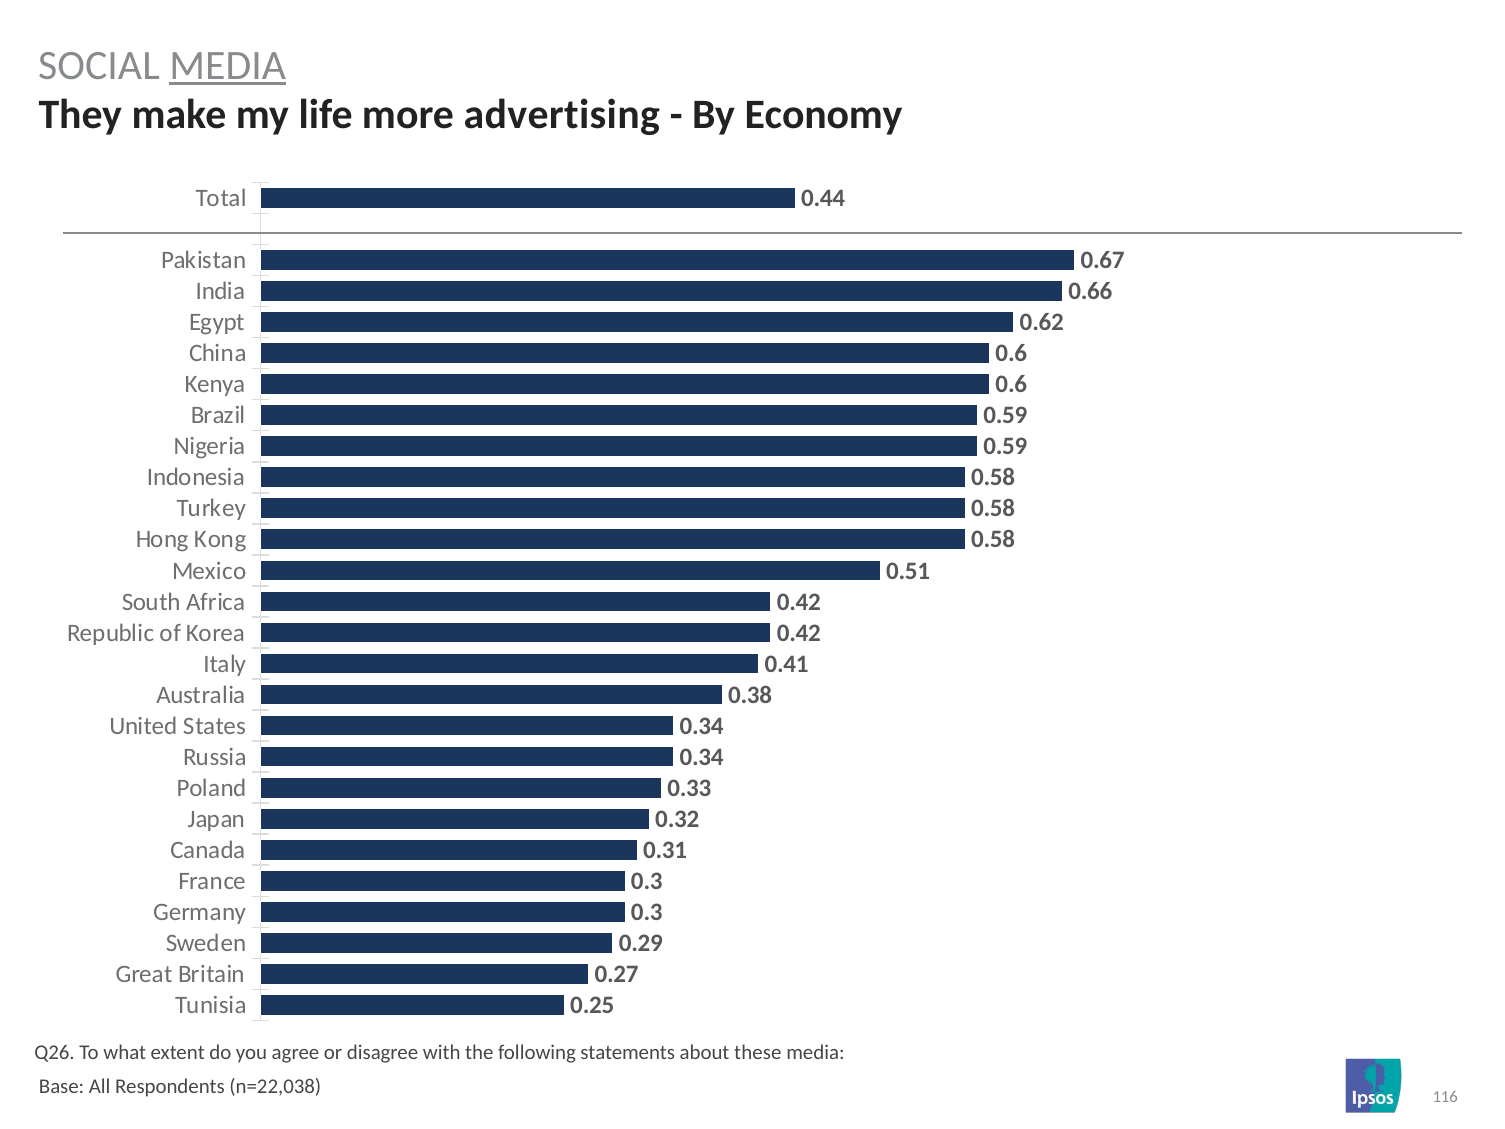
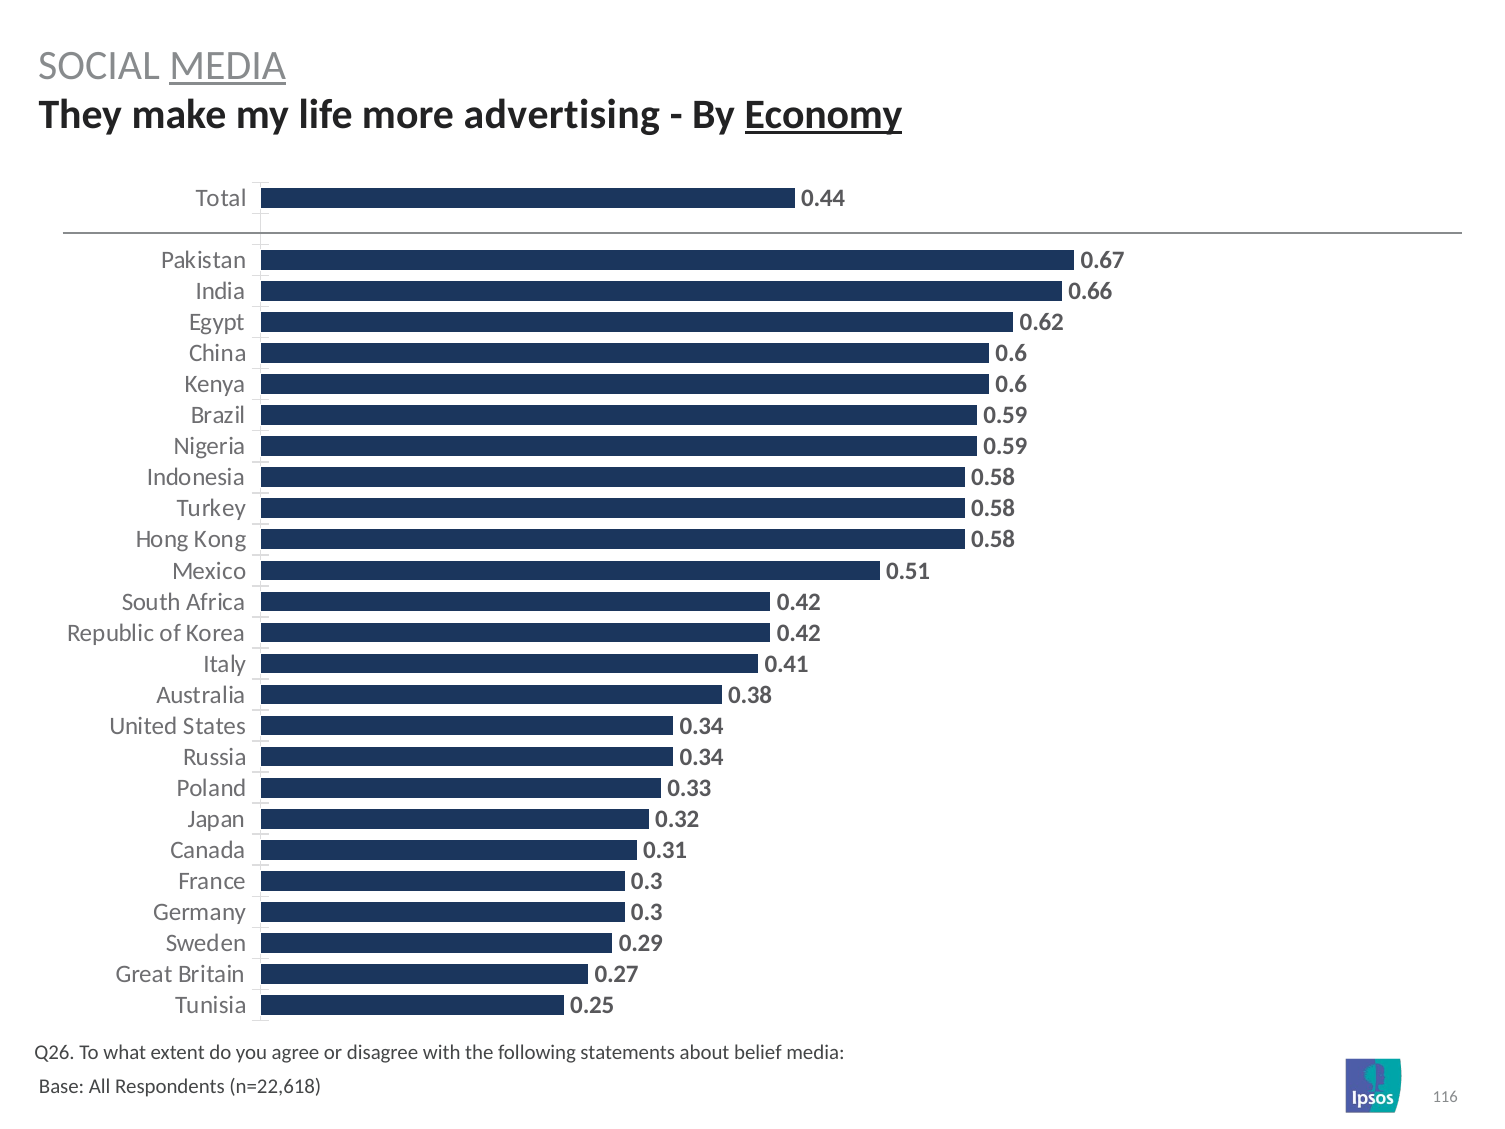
Economy underline: none -> present (823, 115)
these: these -> belief (758, 1052)
n=22,038: n=22,038 -> n=22,618 (275, 1086)
